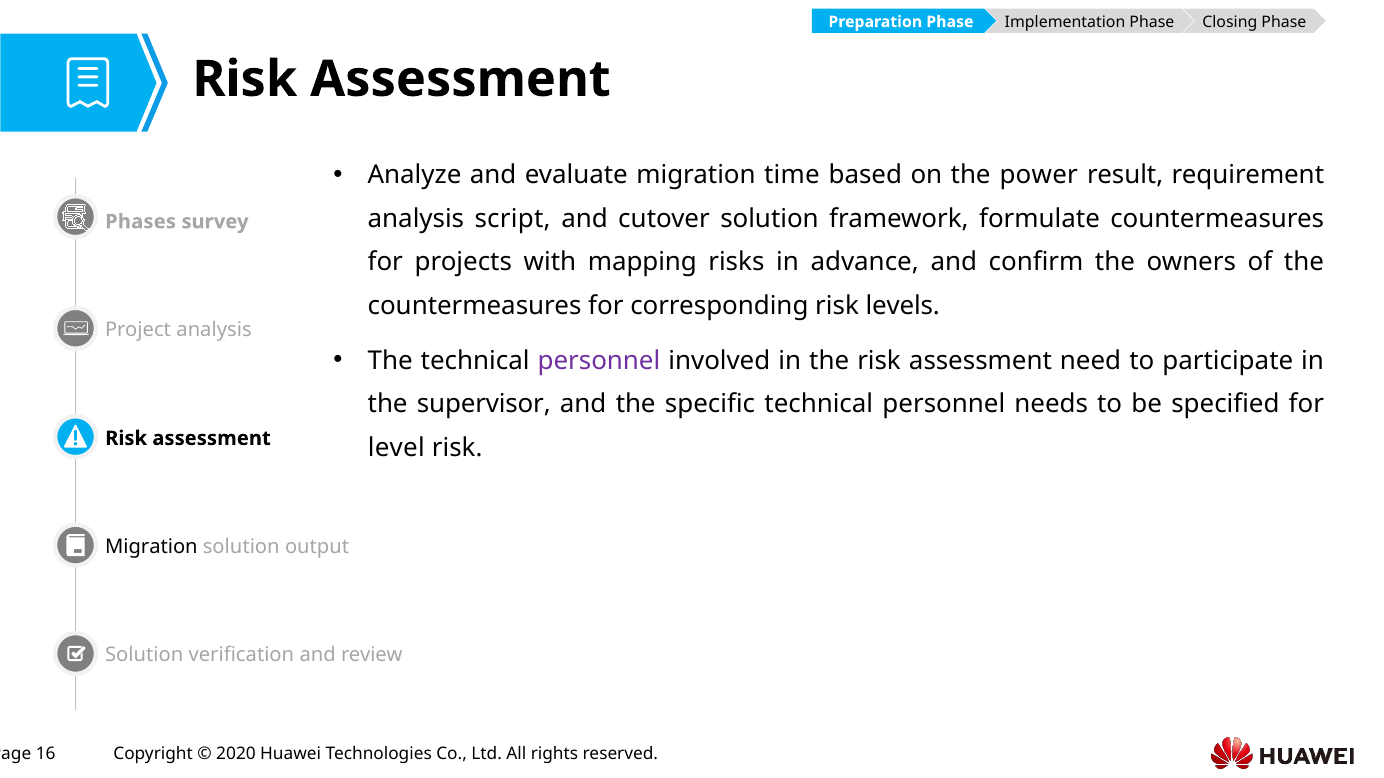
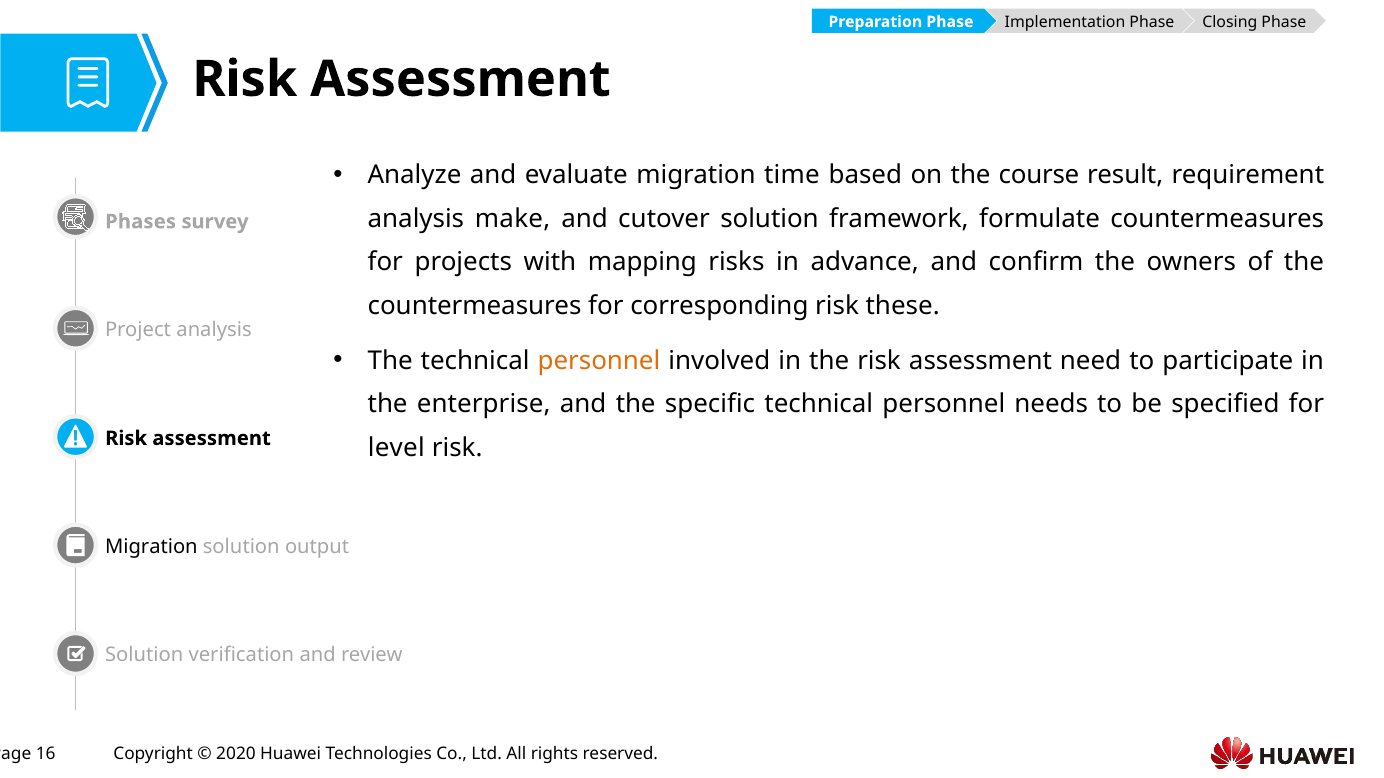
power: power -> course (1039, 175)
script: script -> make (513, 219)
levels: levels -> these (903, 306)
personnel colour: purple -> orange (599, 361)
supervisor: supervisor -> enterprise (484, 404)
